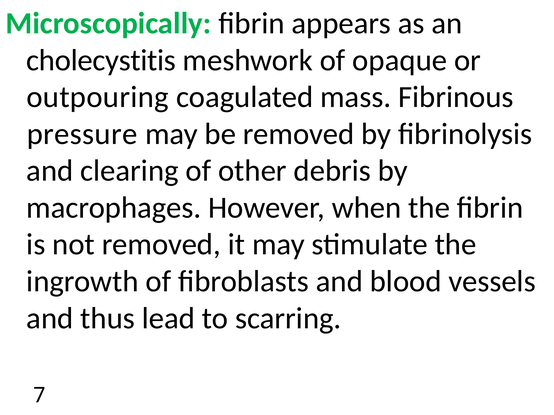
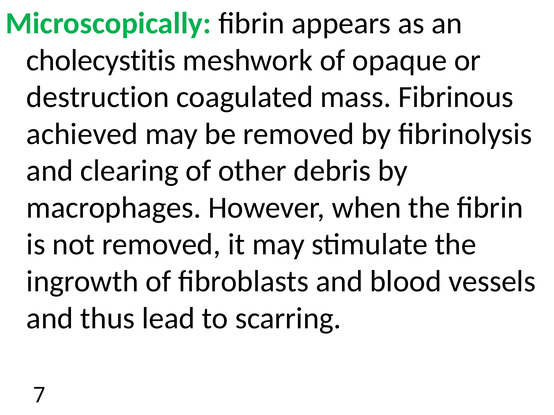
outpouring: outpouring -> destruction (98, 97)
pressure: pressure -> achieved (82, 134)
